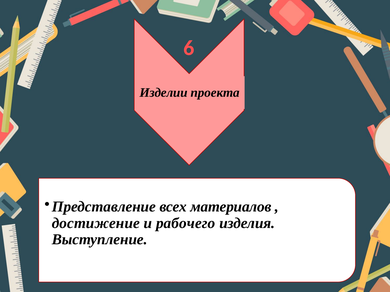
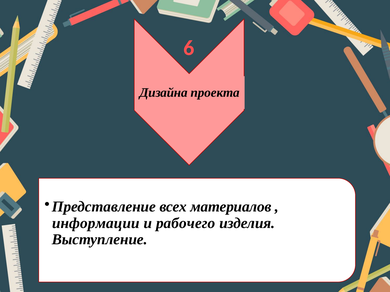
Изделии: Изделии -> Дизайна (164, 93)
достижение: достижение -> информации (96, 223)
